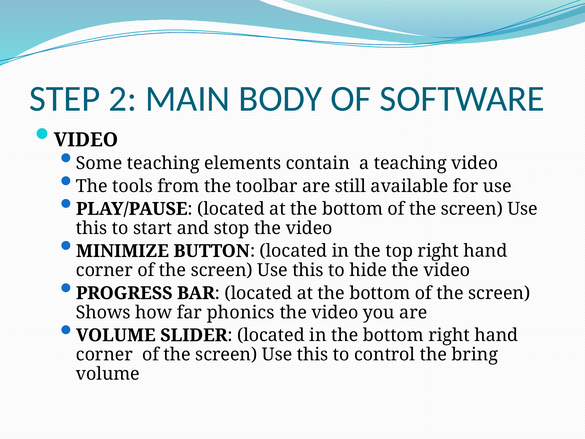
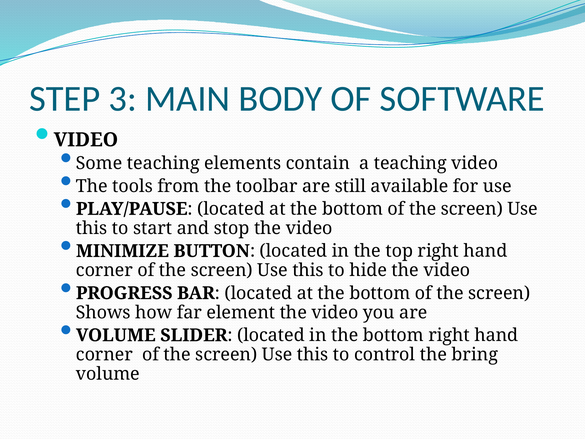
2: 2 -> 3 (123, 99)
phonics: phonics -> element (241, 312)
